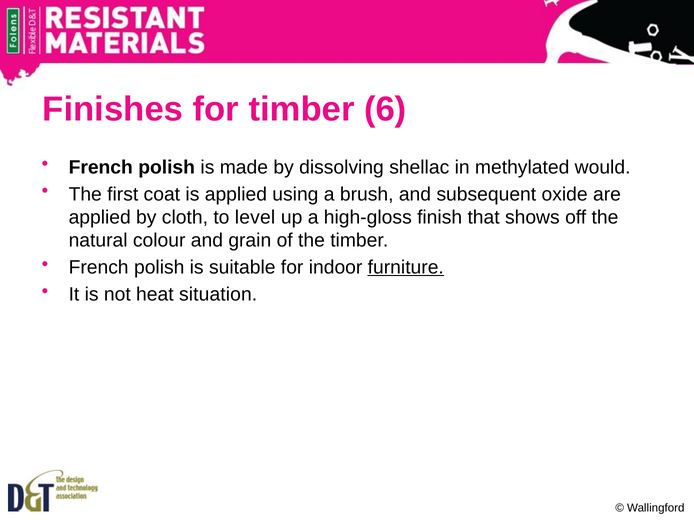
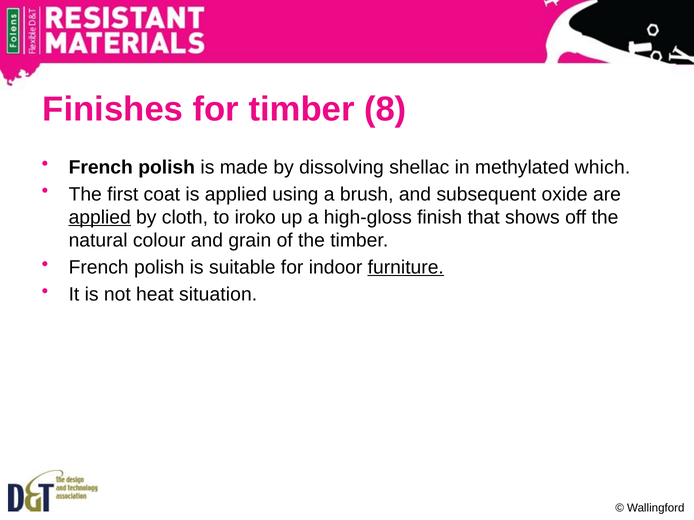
6: 6 -> 8 (385, 109)
would: would -> which (603, 167)
applied underline: none -> present (100, 217)
level: level -> iroko (255, 217)
